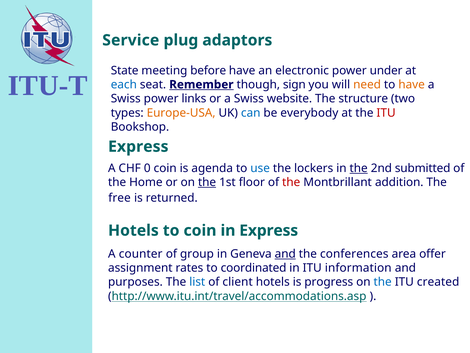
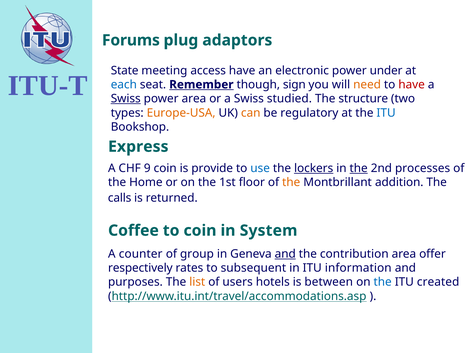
Service: Service -> Forums (131, 40)
before: before -> access (208, 70)
have colour: orange -> red (412, 84)
Swiss underline: none -> present (126, 99)
power links: links -> area (194, 99)
website: website -> studied (289, 99)
can colour: blue -> orange (251, 113)
everybody: everybody -> regulatory (309, 113)
ITU colour: red -> blue (386, 113)
0: 0 -> 9 (147, 168)
agenda: agenda -> provide (212, 168)
lockers underline: none -> present (314, 168)
submitted: submitted -> processes (423, 168)
the underline: present -> none (207, 182)
the colour: red -> orange (291, 182)
free: free -> calls (120, 198)
Hotels: Hotels -> Coffee (133, 230)
in Express: Express -> System (269, 230)
conferences: conferences -> contribution (354, 253)
assignment: assignment -> respectively (140, 268)
coordinated: coordinated -> subsequent (253, 268)
list colour: blue -> orange (197, 282)
client: client -> users (238, 282)
progress: progress -> between (329, 282)
